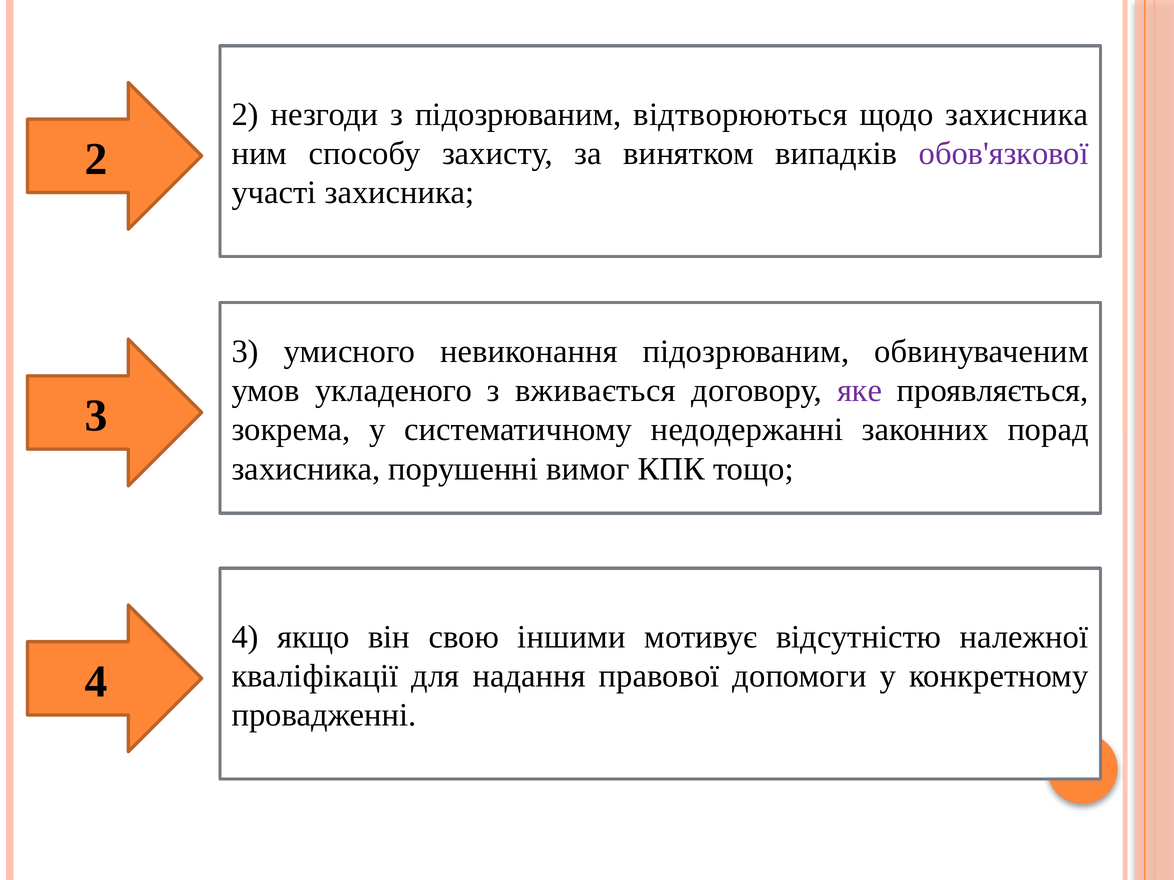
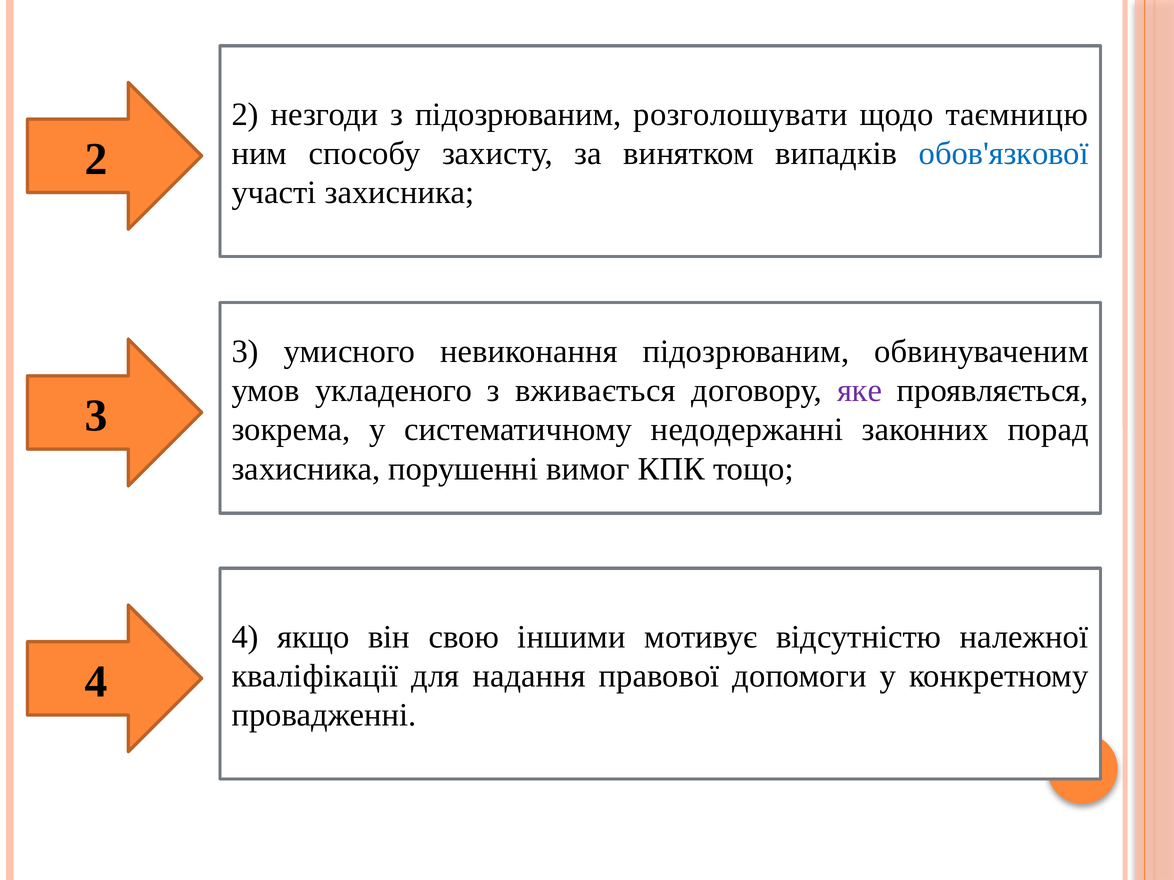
відтворюються: відтворюються -> розголошувати (740, 114)
щодо захисника: захисника -> таємницю (1017, 114)
обов'язкової colour: purple -> blue (1004, 154)
